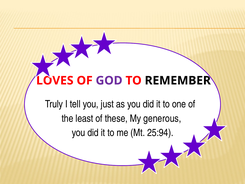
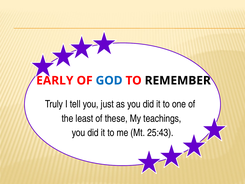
LOVES: LOVES -> EARLY (55, 80)
GOD colour: purple -> blue (109, 80)
generous: generous -> teachings (162, 118)
25:94: 25:94 -> 25:43 (160, 133)
